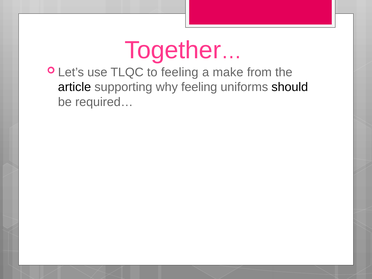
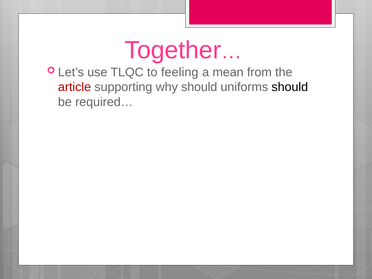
make: make -> mean (228, 72)
article colour: black -> red (75, 87)
why feeling: feeling -> should (199, 87)
